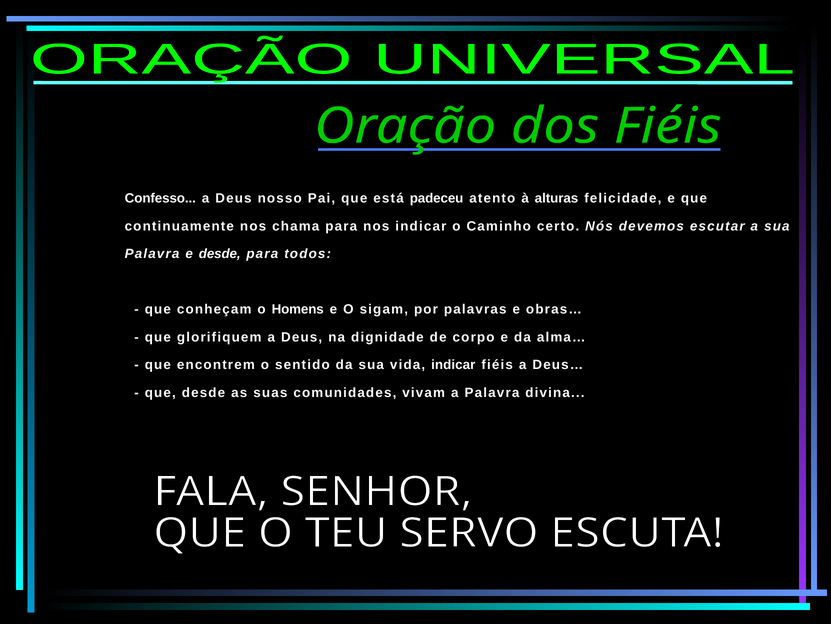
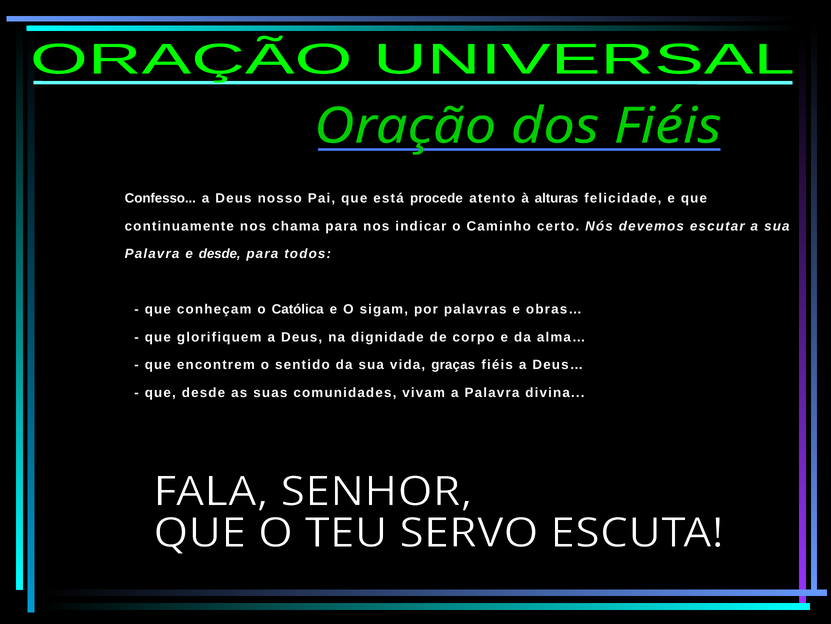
padeceu: padeceu -> procede (436, 198)
Homens: Homens -> Católica (298, 309)
vida indicar: indicar -> graças (453, 364)
